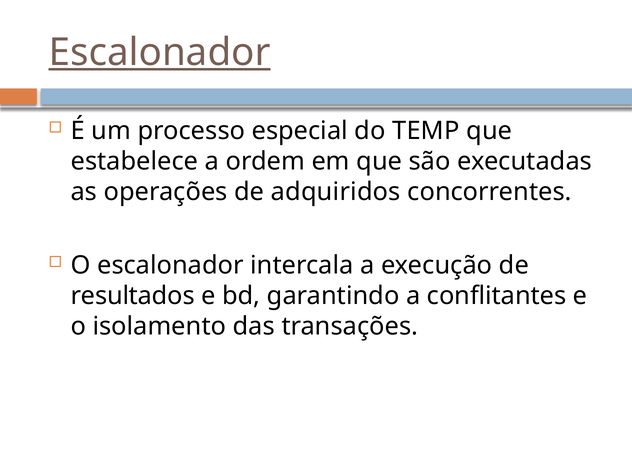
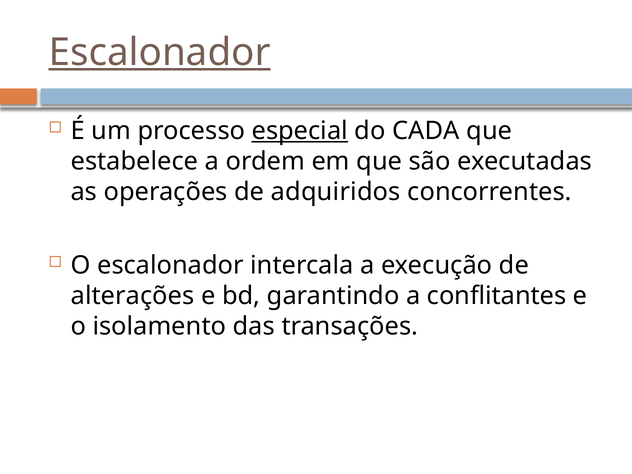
especial underline: none -> present (300, 131)
TEMP: TEMP -> CADA (426, 131)
resultados: resultados -> alterações (133, 296)
